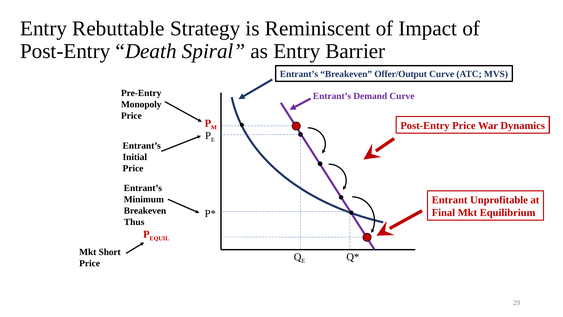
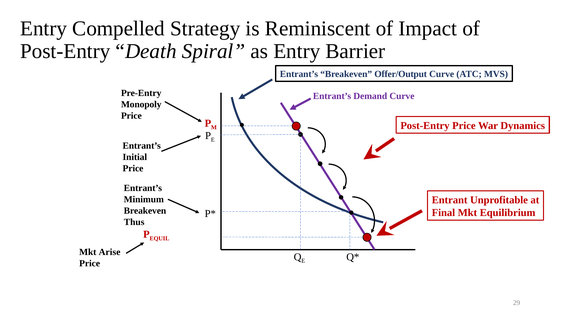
Rebuttable: Rebuttable -> Compelled (119, 28)
Short: Short -> Arise (110, 252)
